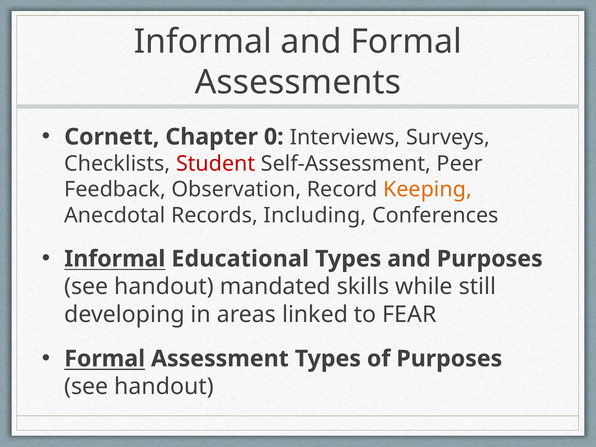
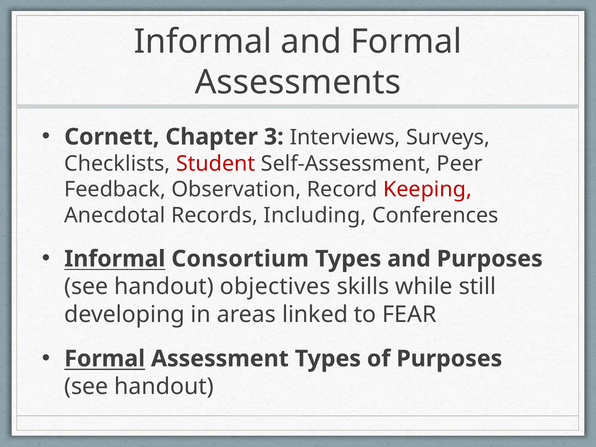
0: 0 -> 3 (274, 137)
Keeping colour: orange -> red (427, 189)
Educational: Educational -> Consortium (240, 259)
mandated: mandated -> objectives (275, 287)
